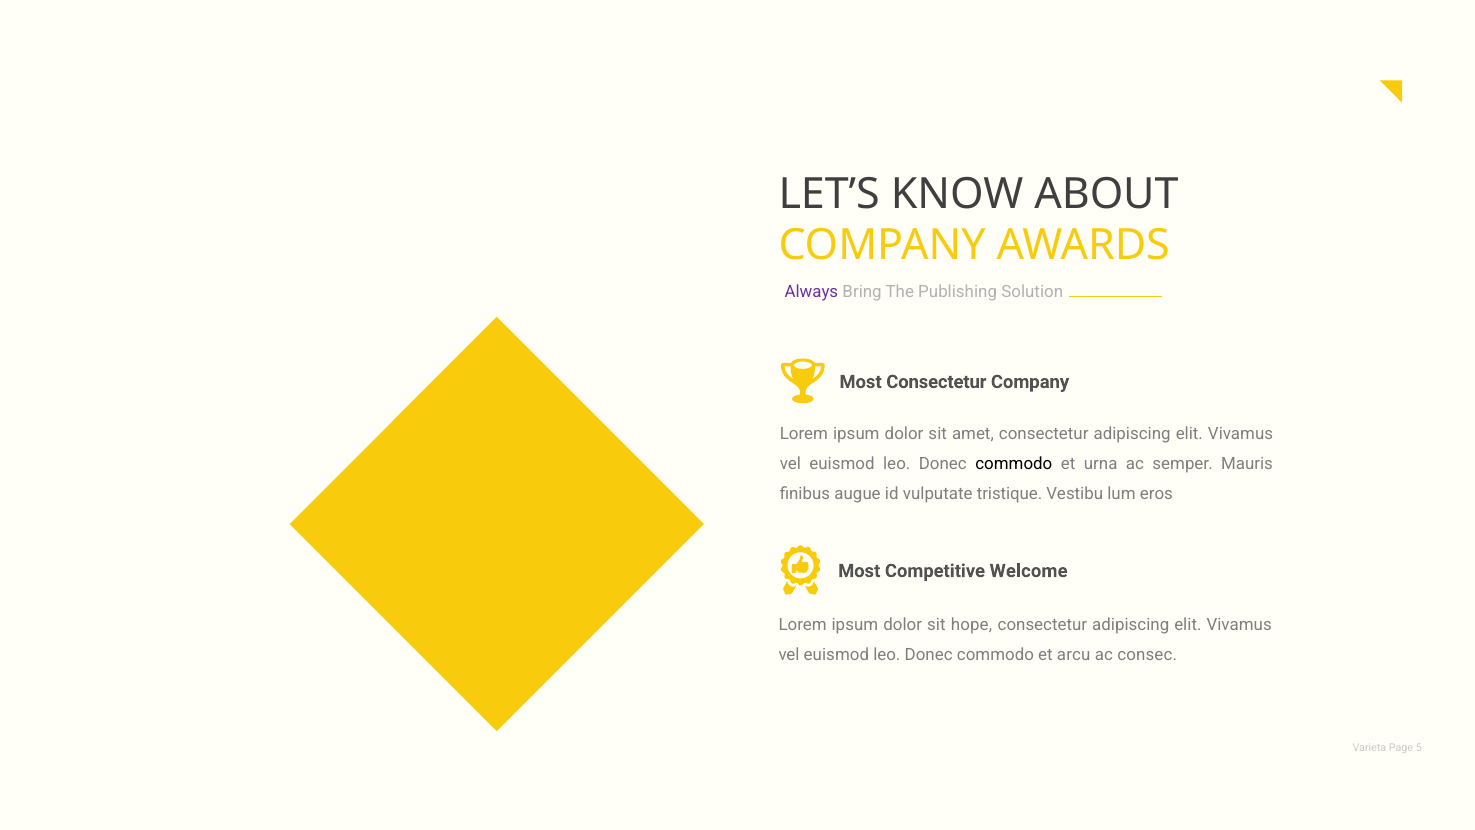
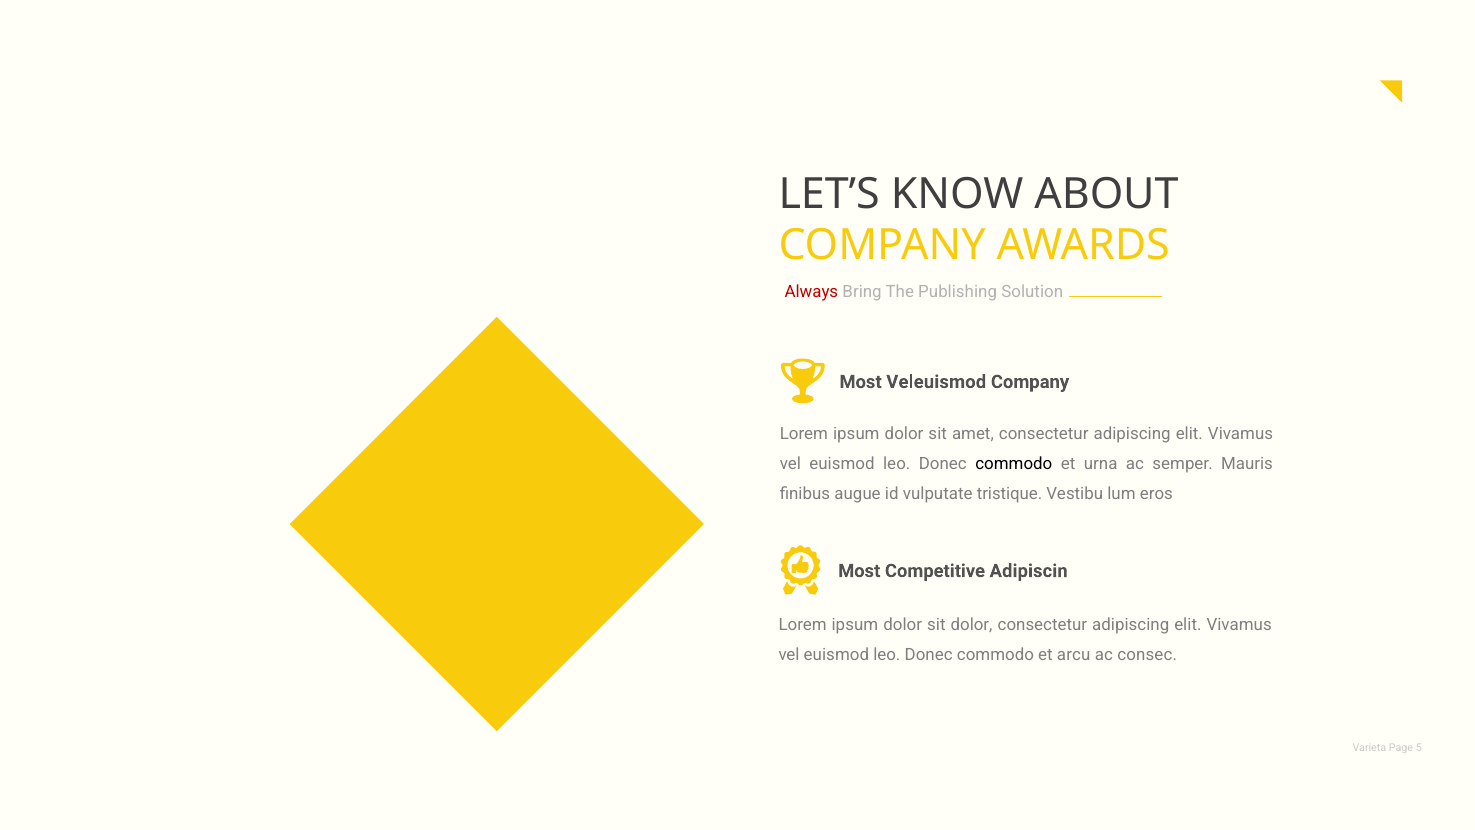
Always colour: purple -> red (811, 292)
Most Consectetur: Consectetur -> Veleuismod (936, 382)
Welcome: Welcome -> Adipiscin (1029, 571)
sit hope: hope -> dolor (972, 624)
